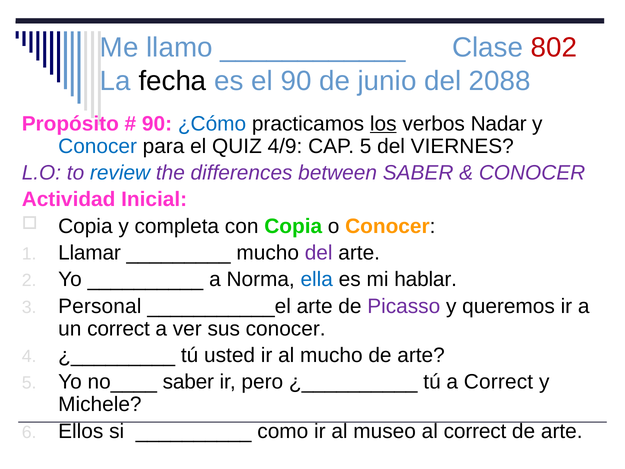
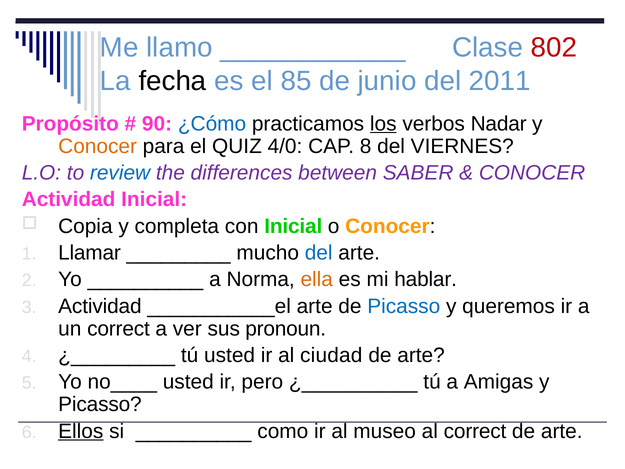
el 90: 90 -> 85 (296, 81)
2088: 2088 -> 2011 (500, 81)
Conocer colour: blue -> orange (98, 146)
4/9: 4/9 -> 4/0 (285, 146)
CAP 5: 5 -> 8 (366, 146)
con Copia: Copia -> Inicial (293, 226)
del colour: purple -> blue (319, 253)
ella colour: blue -> orange (317, 279)
Personal: Personal -> Actividad (100, 306)
Picasso colour: purple -> blue (404, 306)
sus conocer: conocer -> pronoun (286, 328)
al mucho: mucho -> ciudad (331, 355)
no____ saber: saber -> usted (188, 382)
a Correct: Correct -> Amigas (499, 382)
Michele: Michele -> Picasso (100, 404)
Ellos underline: none -> present (81, 431)
